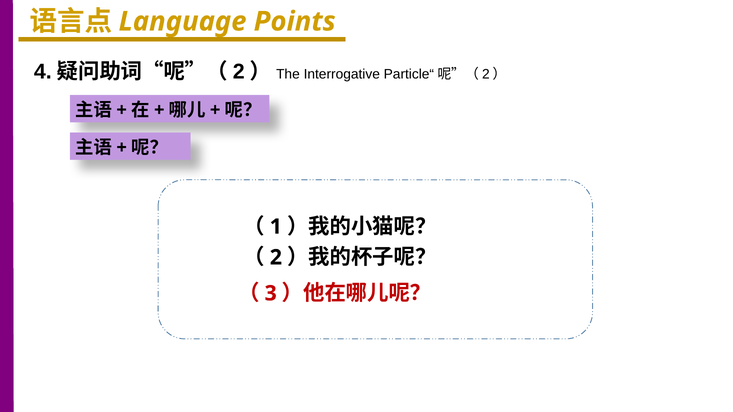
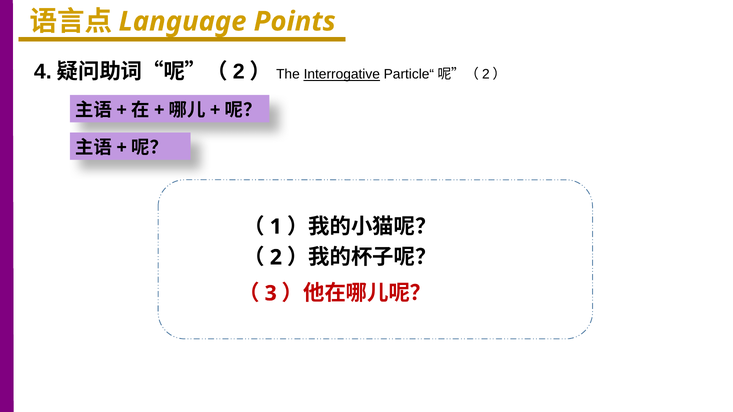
Interrogative underline: none -> present (342, 75)
